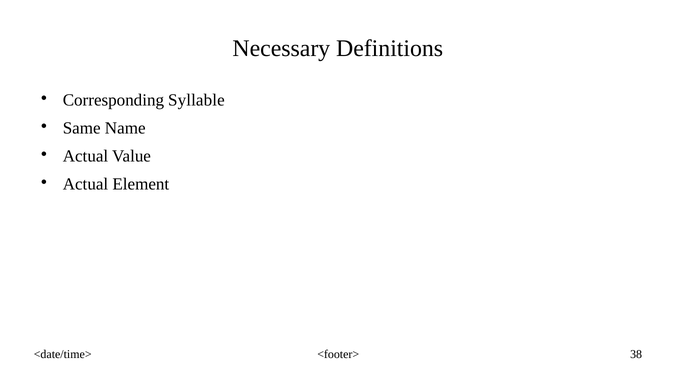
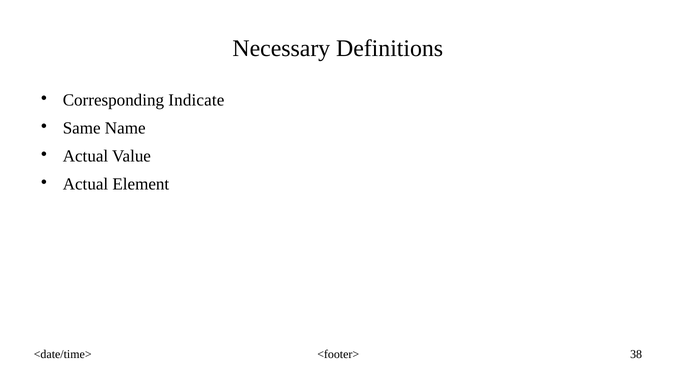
Syllable: Syllable -> Indicate (196, 100)
